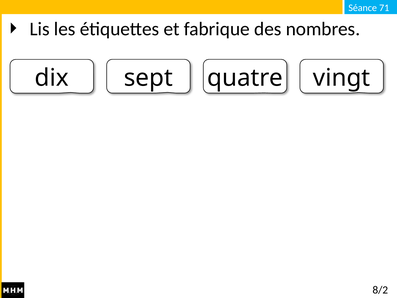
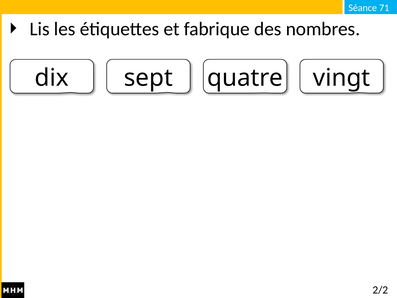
8/2: 8/2 -> 2/2 (380, 290)
